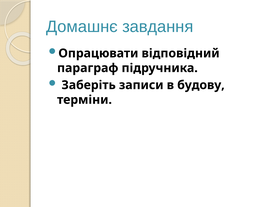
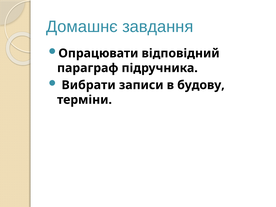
Заберіть: Заберіть -> Вибрати (89, 85)
